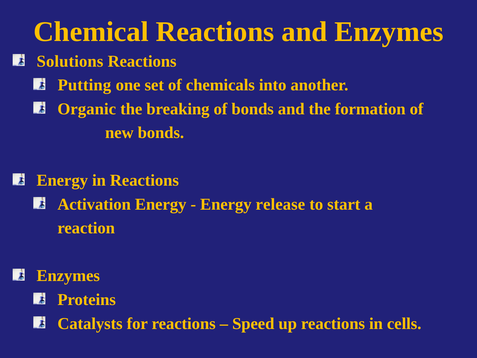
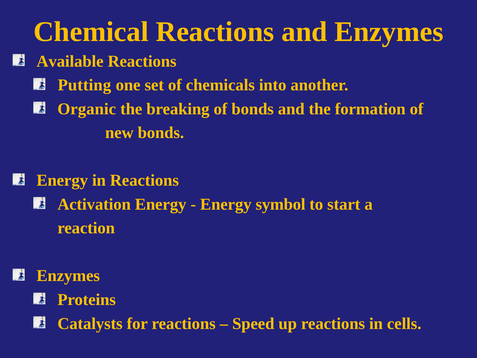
Solutions: Solutions -> Available (70, 61)
release: release -> symbol (281, 204)
